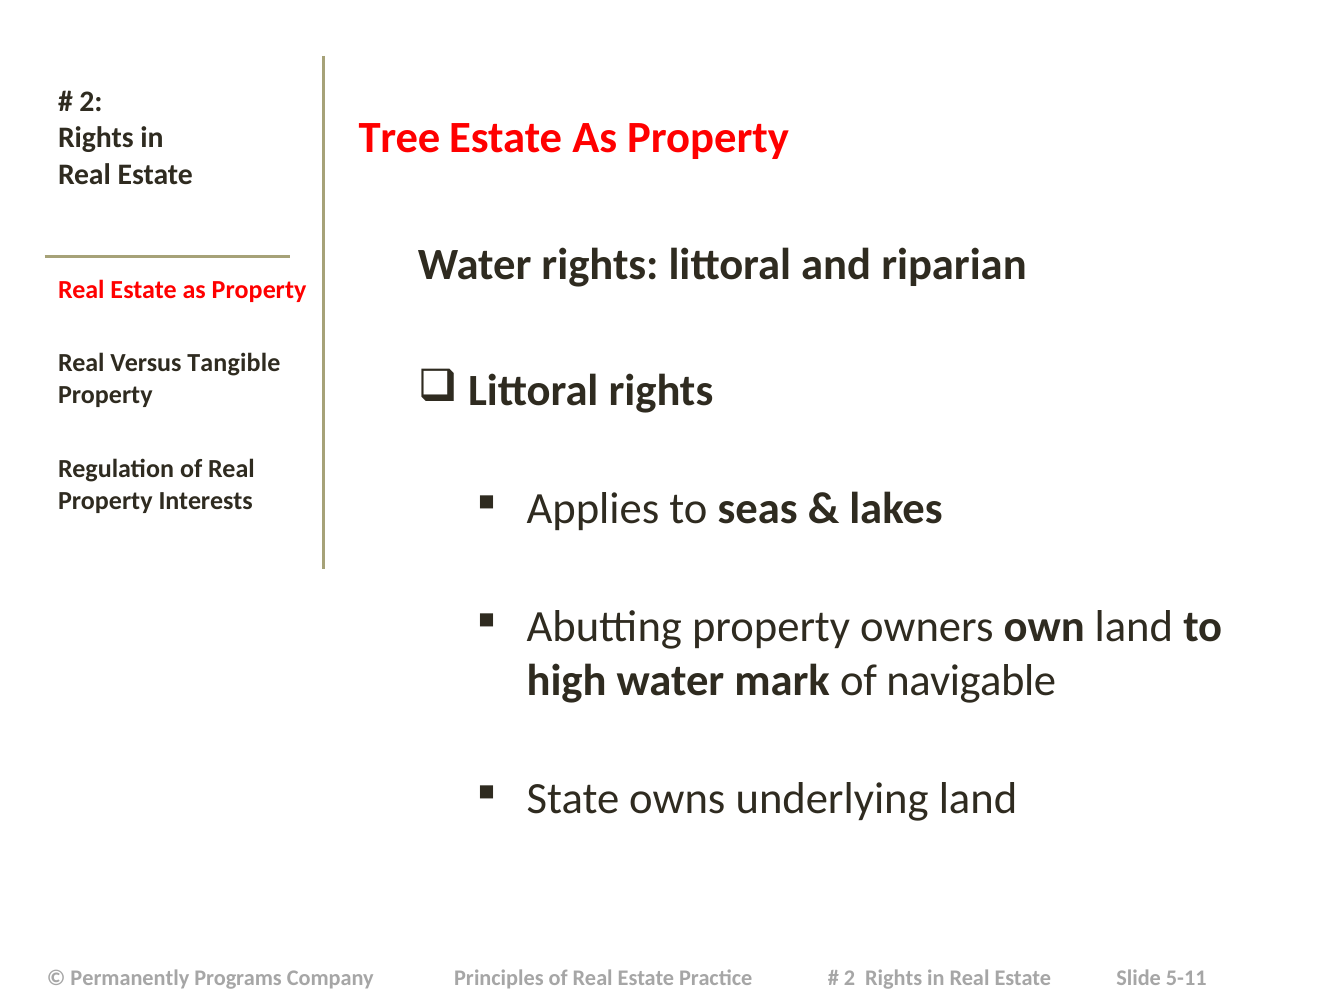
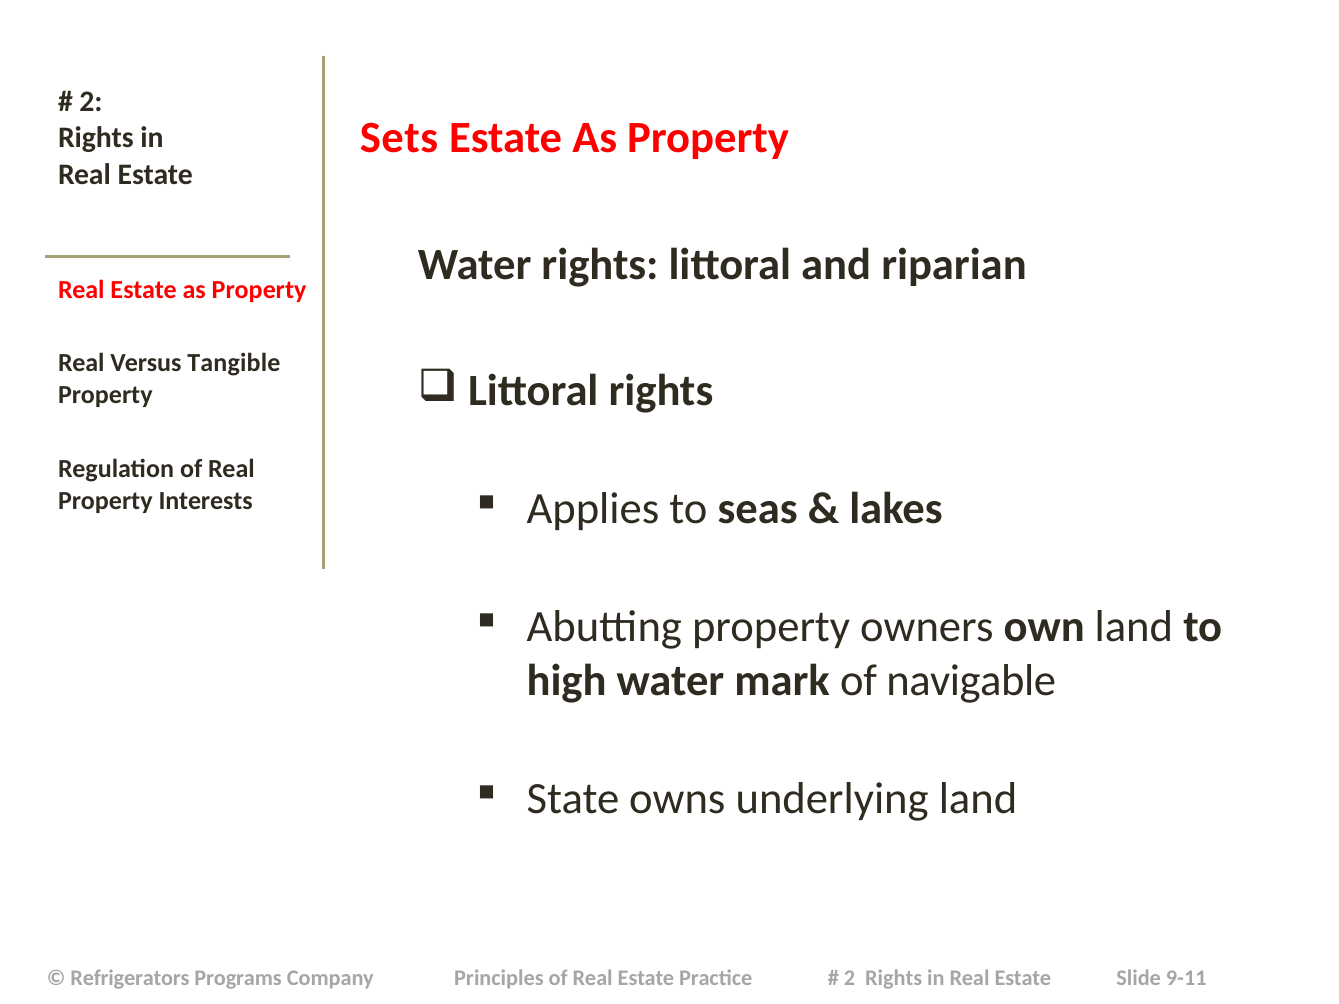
Tree: Tree -> Sets (399, 138)
Permanently: Permanently -> Refrigerators (130, 978)
5-11: 5-11 -> 9-11 (1186, 978)
